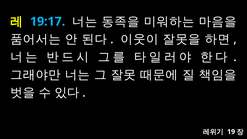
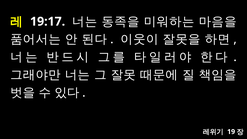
19:17 colour: light blue -> white (48, 22)
